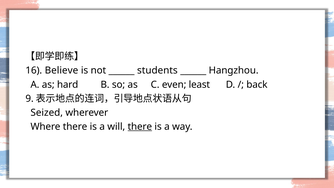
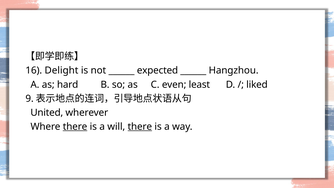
Believe: Believe -> Delight (61, 70)
students: students -> expected (157, 70)
back: back -> liked (257, 84)
Seized: Seized -> United (47, 112)
there underline: none -> present (75, 126)
